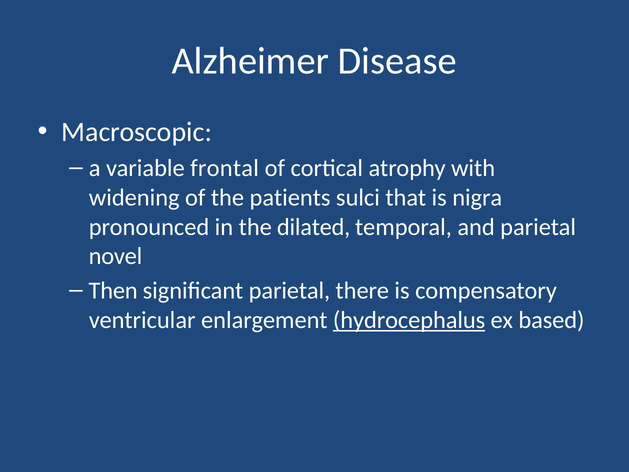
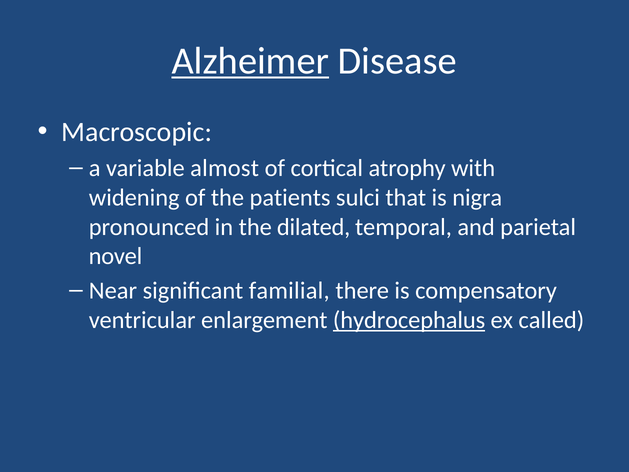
Alzheimer underline: none -> present (250, 61)
frontal: frontal -> almost (225, 168)
Then: Then -> Near (113, 290)
significant parietal: parietal -> familial (289, 290)
based: based -> called (551, 320)
